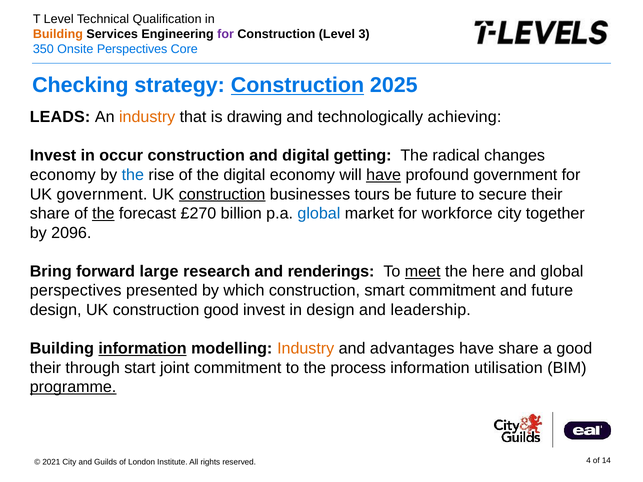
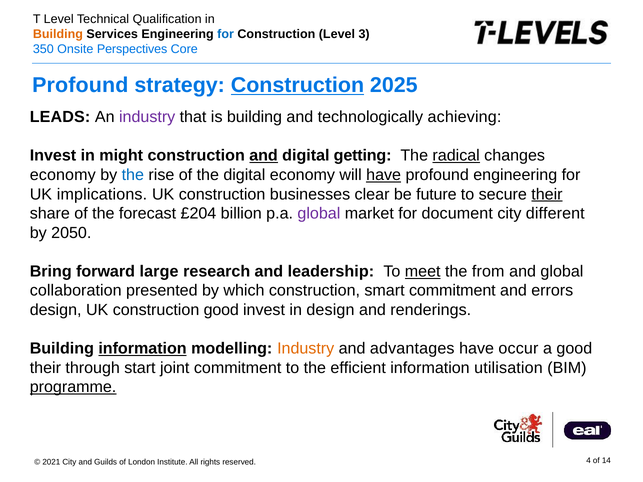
for colour: purple -> blue (226, 34)
Checking: Checking -> Profound (80, 85)
industry colour: orange -> purple (147, 117)
is drawing: drawing -> building (254, 117)
occur: occur -> might (121, 156)
and underline: none -> present (264, 156)
radical underline: none -> present (456, 156)
profound government: government -> engineering (515, 175)
UK government: government -> implications (102, 194)
construction underline: present -> none (222, 194)
tours: tours -> clear (372, 194)
their underline: none -> present (547, 194)
the underline: present -> none (103, 214)
£270: £270 -> £204 (198, 214)
global colour: blue -> purple (319, 214)
workforce: workforce -> document (457, 214)
together: together -> different (555, 214)
2096: 2096 -> 2050 (71, 233)
renderings: renderings -> leadership (331, 272)
here: here -> from (488, 272)
perspectives: perspectives -> collaboration (76, 291)
and future: future -> errors (552, 291)
leadership: leadership -> renderings (431, 310)
have share: share -> occur (518, 349)
process: process -> efficient (358, 368)
